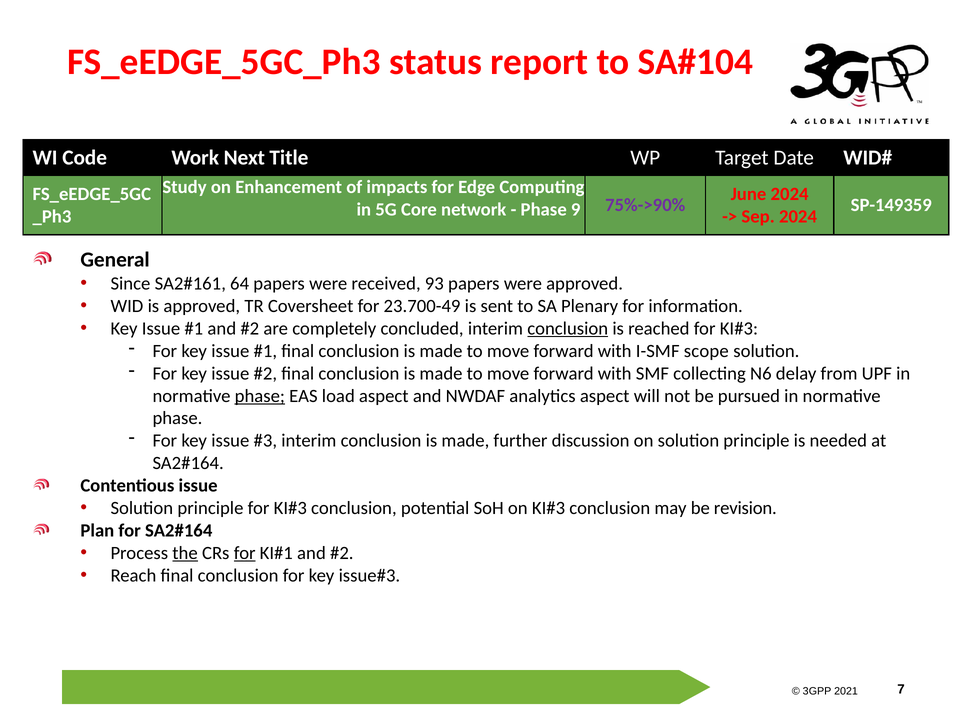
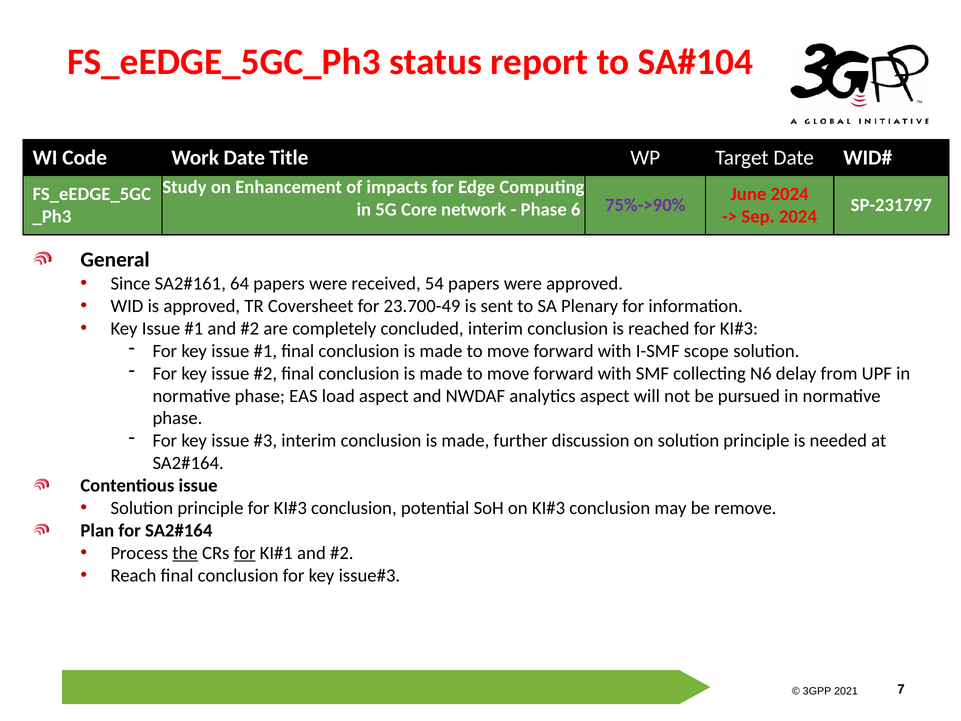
Work Next: Next -> Date (244, 158)
SP-149359: SP-149359 -> SP-231797 (891, 205)
9: 9 -> 6 (576, 210)
93: 93 -> 54 (434, 284)
conclusion underline: present -> none (568, 328)
phase underline: present -> none (260, 396)
revision: revision -> remove (745, 508)
